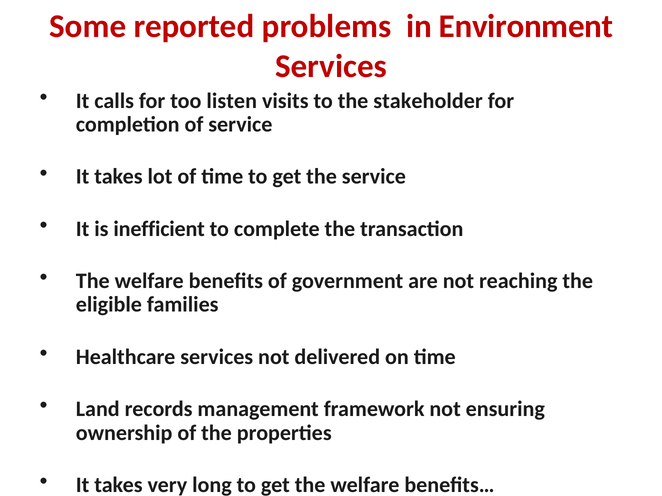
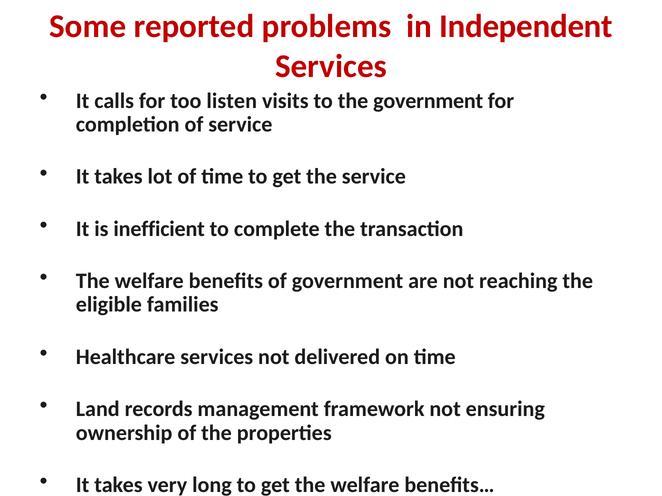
Environment: Environment -> Independent (526, 27)
the stakeholder: stakeholder -> government (428, 101)
